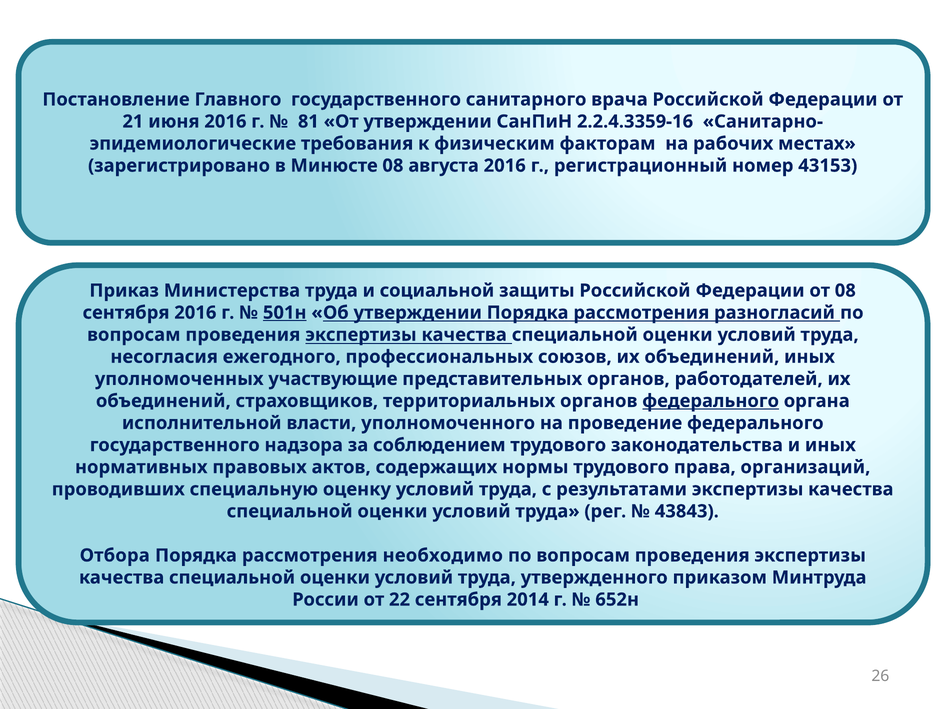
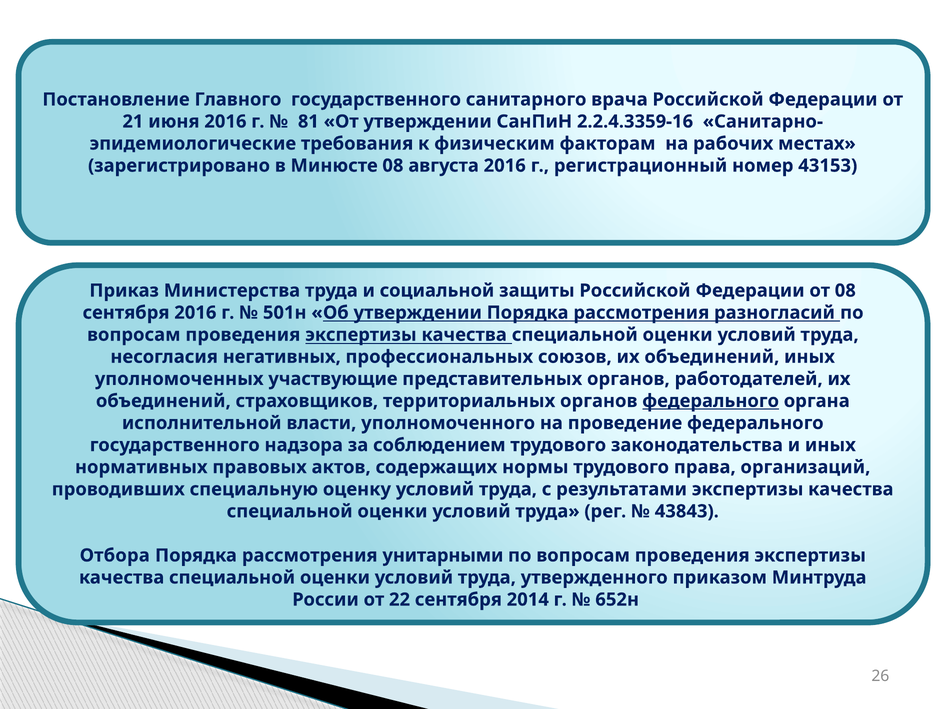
501н underline: present -> none (285, 313)
ежегодного: ежегодного -> негативных (282, 357)
необходимо: необходимо -> унитарными (443, 556)
